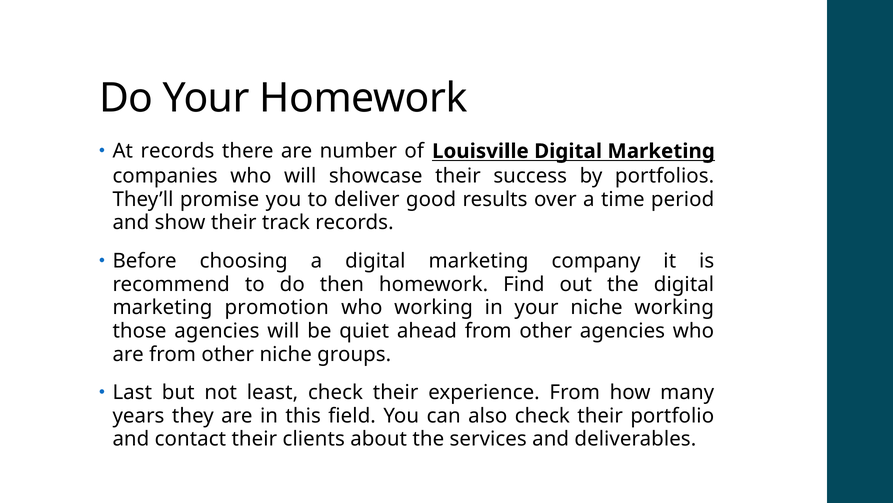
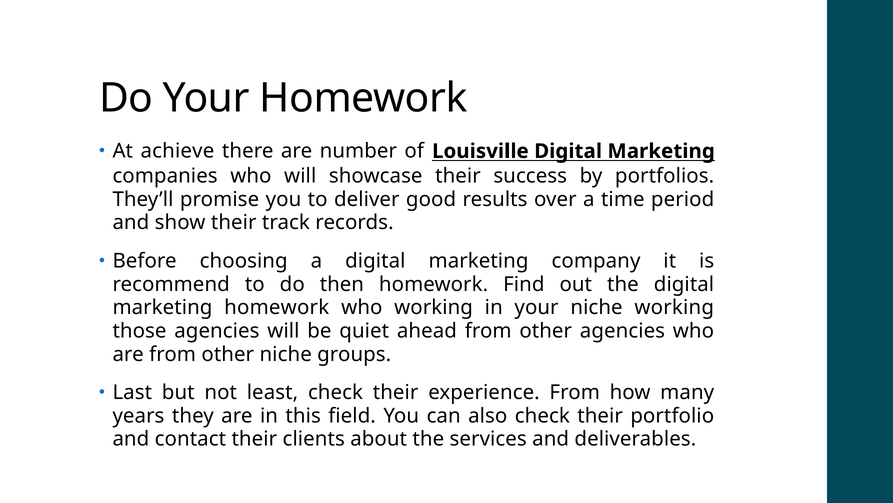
At records: records -> achieve (177, 151)
marketing promotion: promotion -> homework (277, 307)
